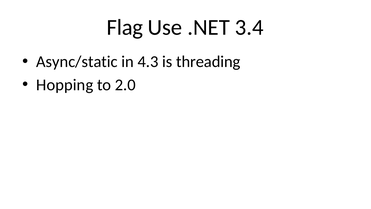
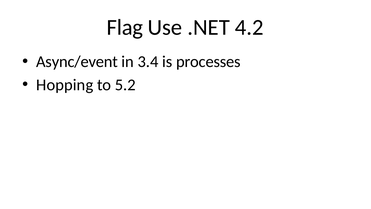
3.4: 3.4 -> 4.2 (249, 27)
Async/static: Async/static -> Async/event (77, 62)
4.3: 4.3 -> 3.4 (148, 62)
threading: threading -> processes (208, 62)
2.0: 2.0 -> 5.2 (125, 85)
